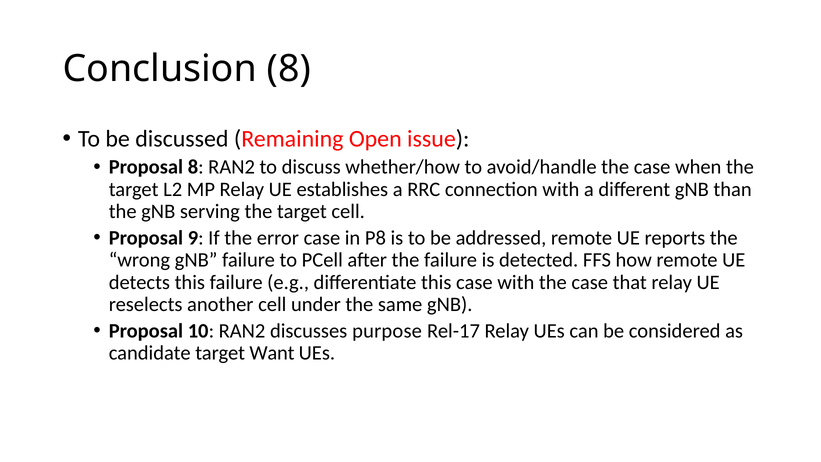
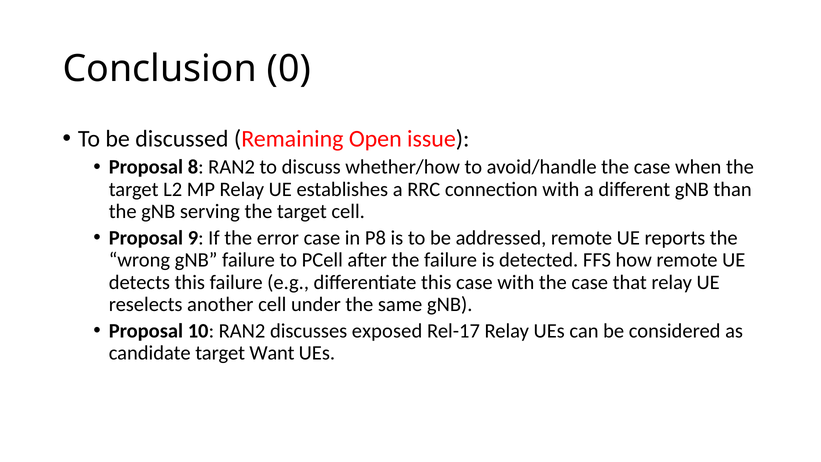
Conclusion 8: 8 -> 0 (289, 69)
purpose: purpose -> exposed (387, 331)
